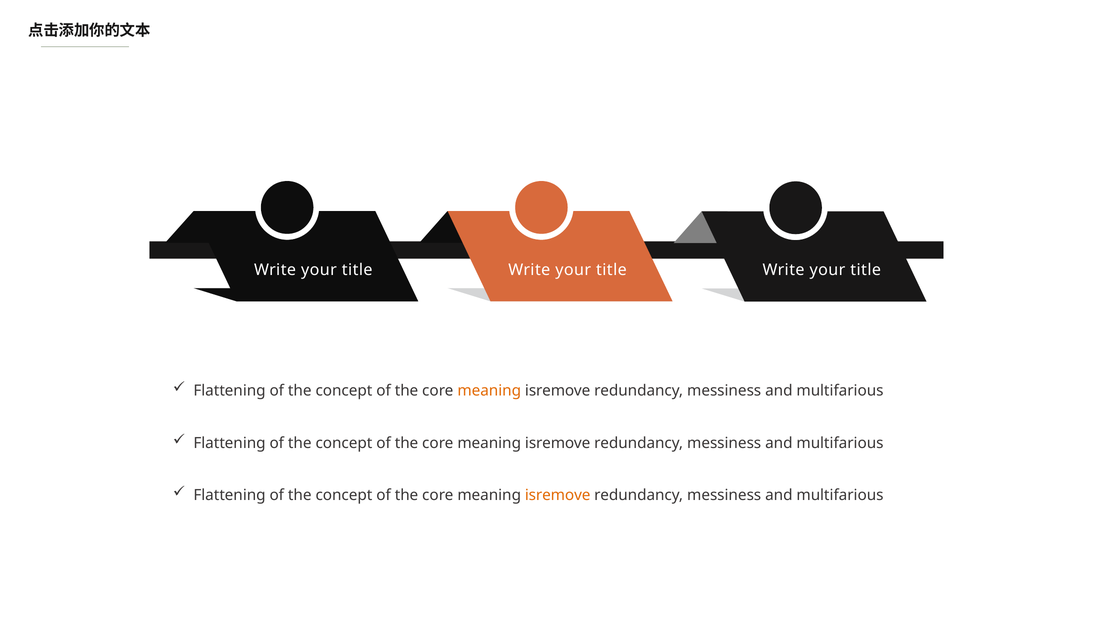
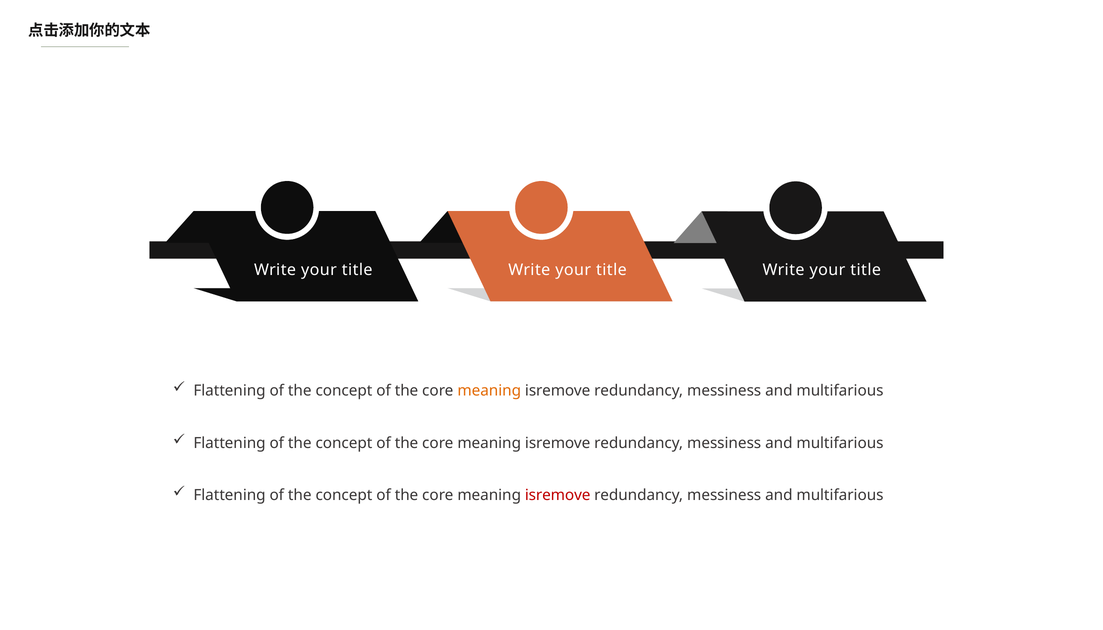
isremove colour: orange -> red (558, 495)
